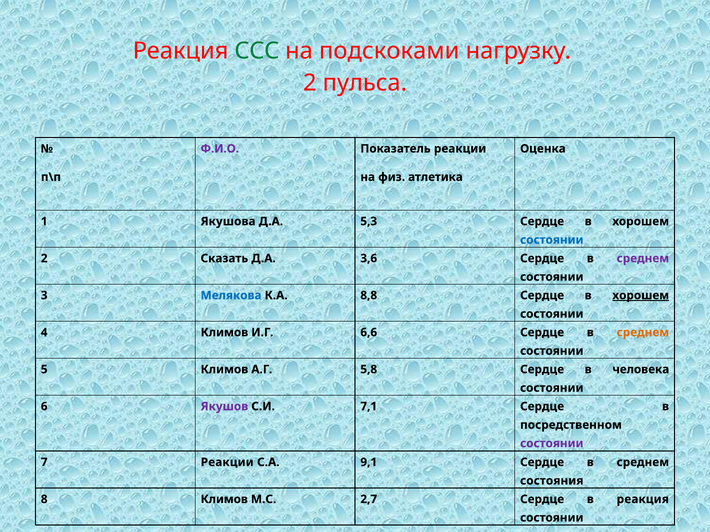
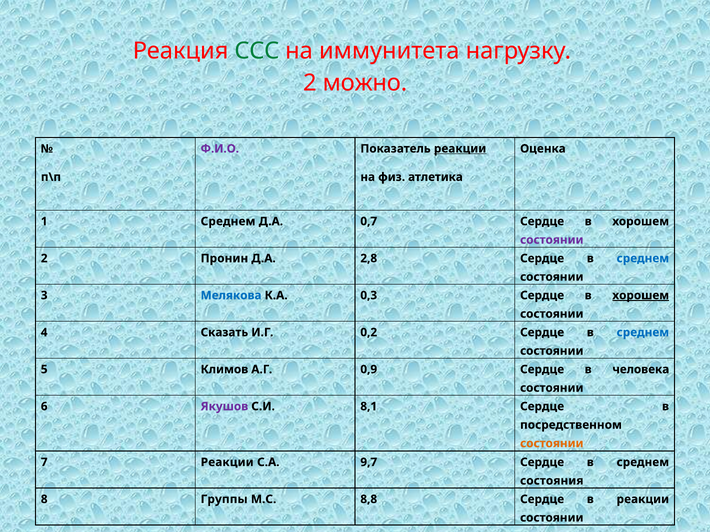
подскоками: подскоками -> иммунитета (389, 51)
пульса: пульса -> можно (365, 83)
реакции underline: none -> present (460, 149)
1 Якушова: Якушова -> Среднем (228, 222)
5,3: 5,3 -> 0,7 (369, 222)
состоянии colour: blue -> purple (552, 240)
Сказать: Сказать -> Пронин (224, 259)
3,6: 3,6 -> 2,8 (369, 259)
среднем colour: purple -> blue (643, 259)
8,8: 8,8 -> 0,3 (369, 296)
4 Климов: Климов -> Сказать (224, 333)
6,6: 6,6 -> 0,2 (369, 333)
среднем colour: orange -> blue (643, 333)
5,8: 5,8 -> 0,9 (369, 370)
7,1: 7,1 -> 8,1 (369, 407)
состоянии colour: purple -> orange (552, 444)
9,1: 9,1 -> 9,7 (369, 463)
8 Климов: Климов -> Группы (224, 500)
2,7: 2,7 -> 8,8 (369, 500)
в реакция: реакция -> реакции (643, 500)
